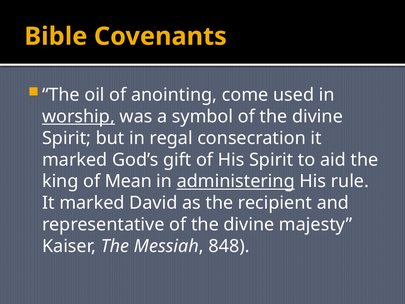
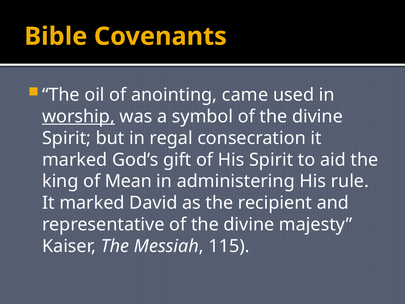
come: come -> came (245, 95)
administering underline: present -> none (236, 181)
848: 848 -> 115 (229, 246)
